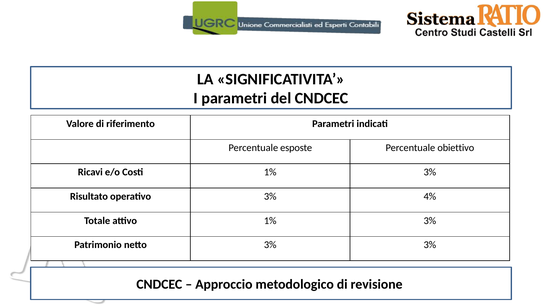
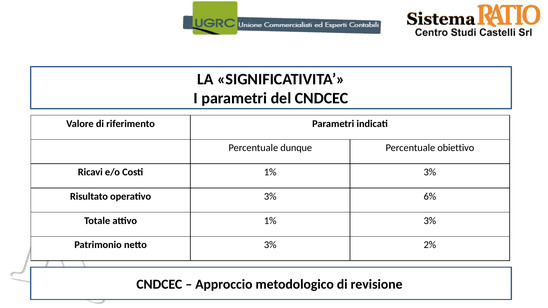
esposte: esposte -> dunque (296, 148)
4%: 4% -> 6% (430, 197)
3% 3%: 3% -> 2% (430, 245)
